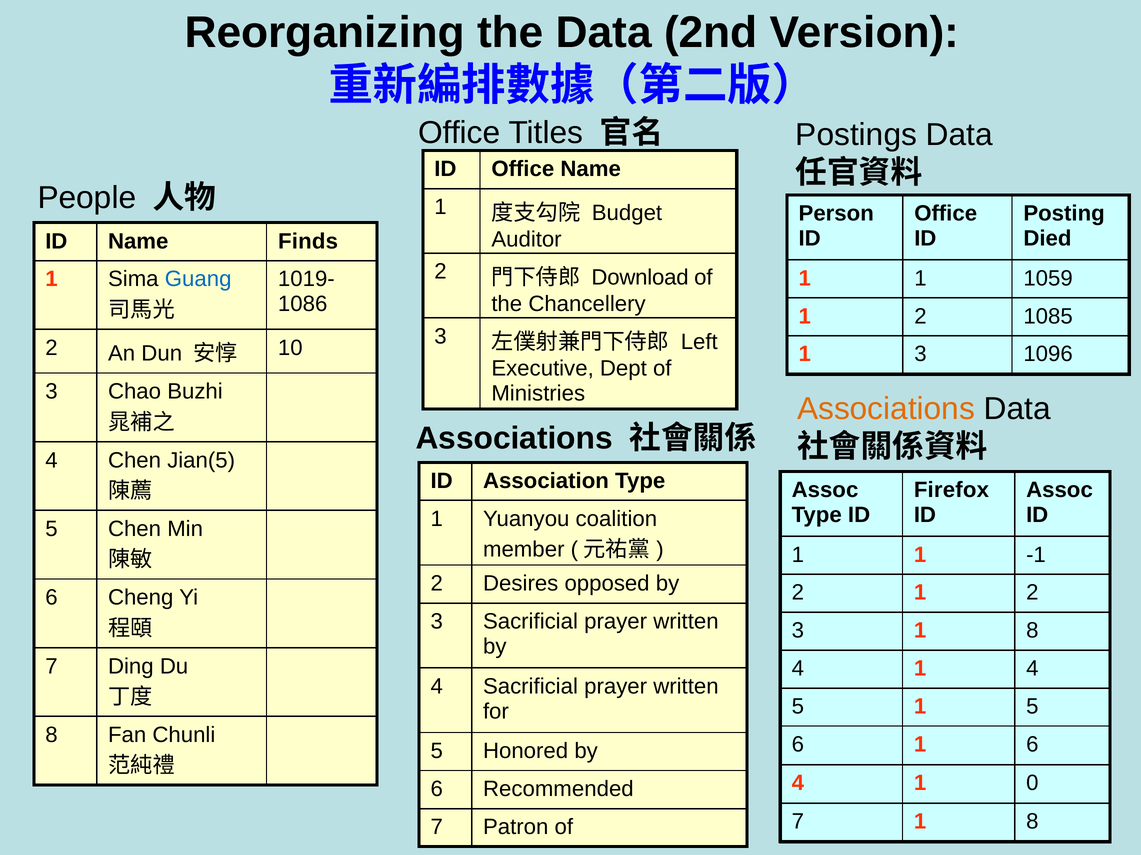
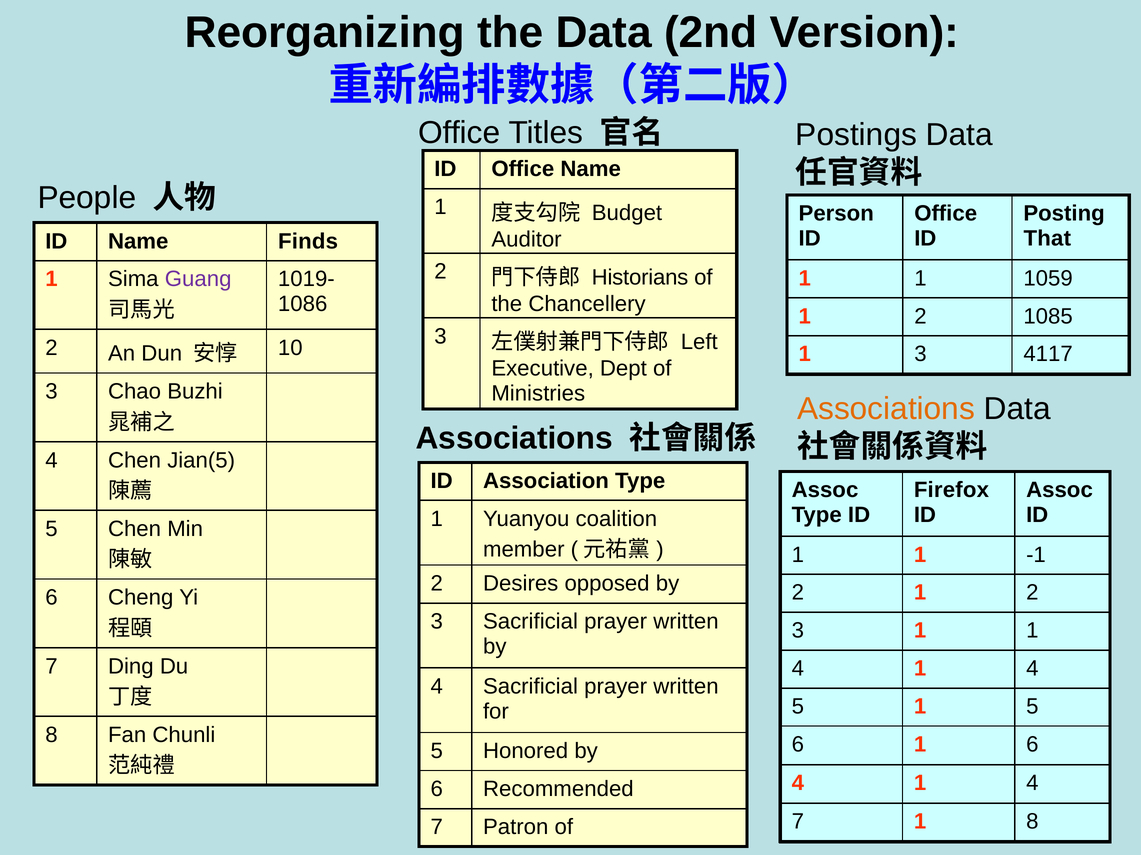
Died: Died -> That (1047, 239)
Download: Download -> Historians (640, 278)
Guang colour: blue -> purple (198, 279)
1096: 1096 -> 4117 (1048, 354)
3 1 8: 8 -> 1 (1032, 631)
0: 0 -> 4 (1032, 784)
